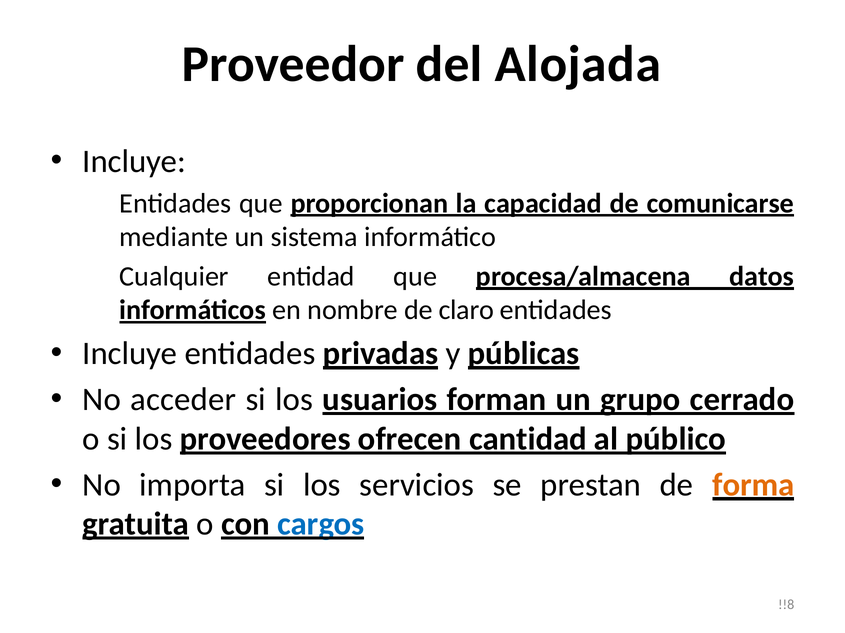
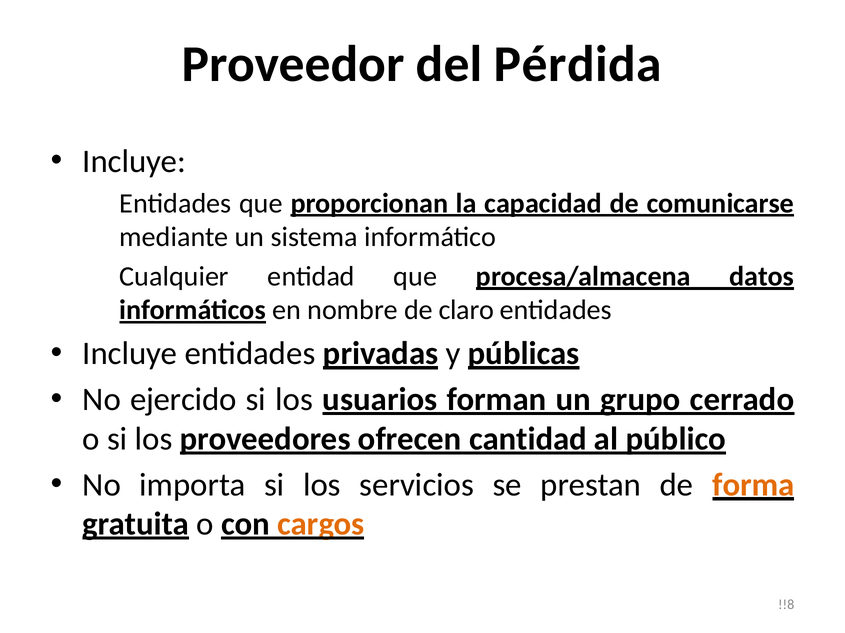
Alojada: Alojada -> Pérdida (578, 64)
acceder: acceder -> ejercido (183, 400)
cargos colour: blue -> orange (321, 525)
